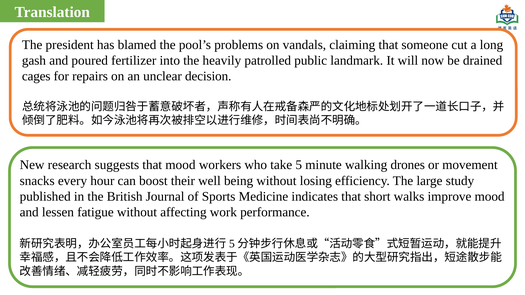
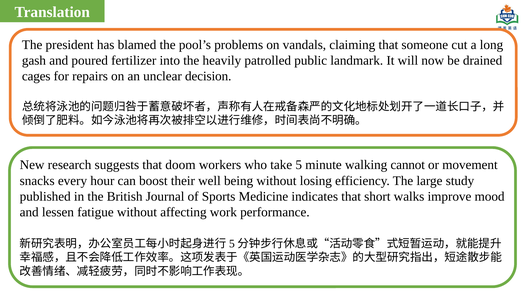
that mood: mood -> doom (180, 165)
drones: drones -> cannot (408, 165)
